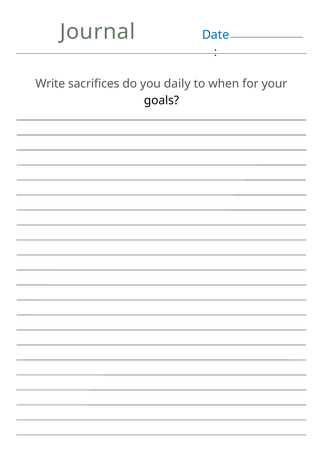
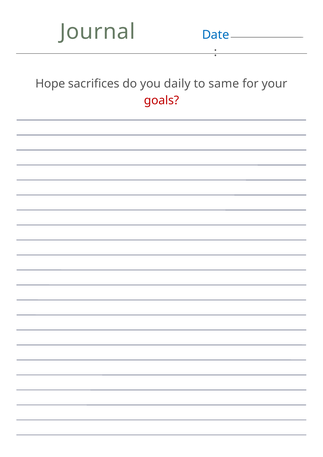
Write: Write -> Hope (50, 84)
when: when -> same (224, 84)
goals colour: black -> red (161, 101)
